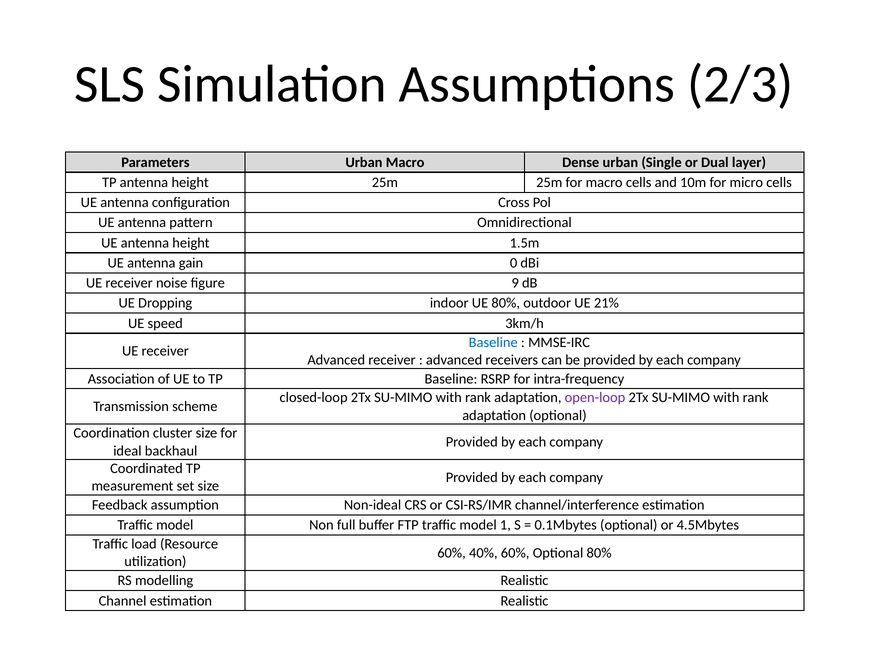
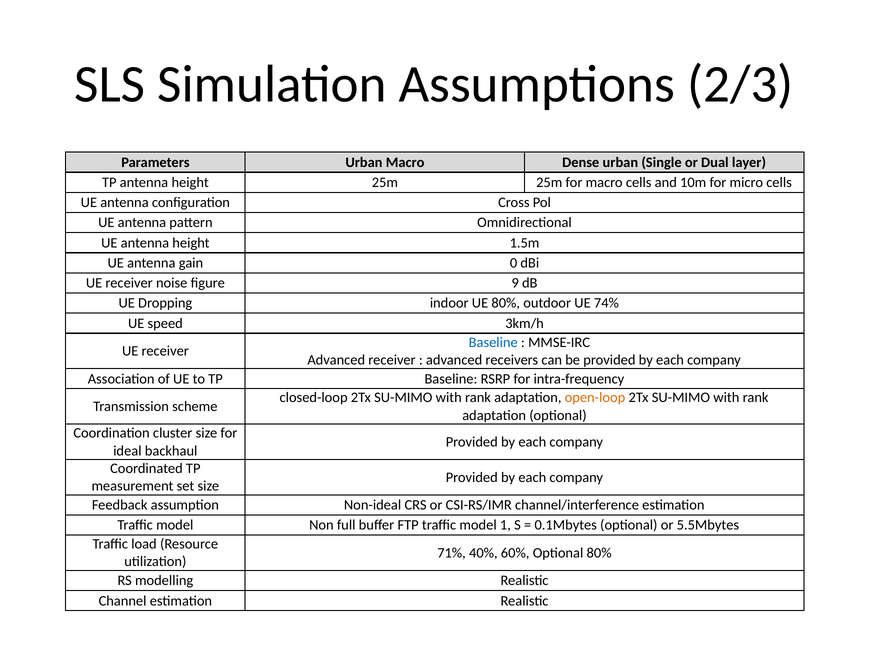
21%: 21% -> 74% (606, 303)
open-loop colour: purple -> orange (595, 398)
4.5Mbytes: 4.5Mbytes -> 5.5Mbytes (708, 525)
60%: 60% -> 71% (452, 553)
